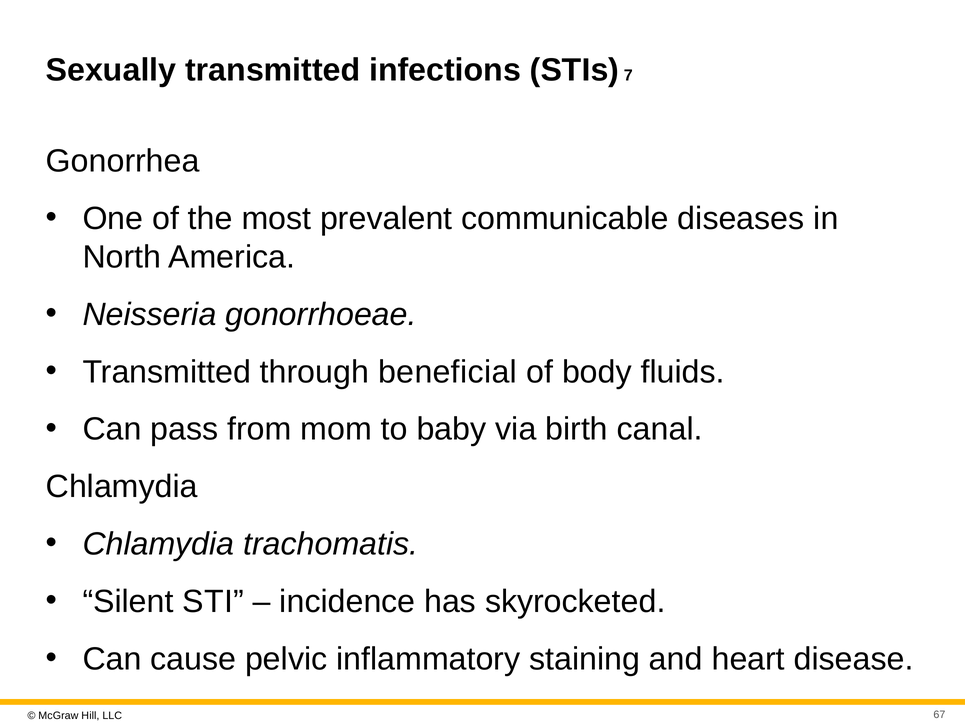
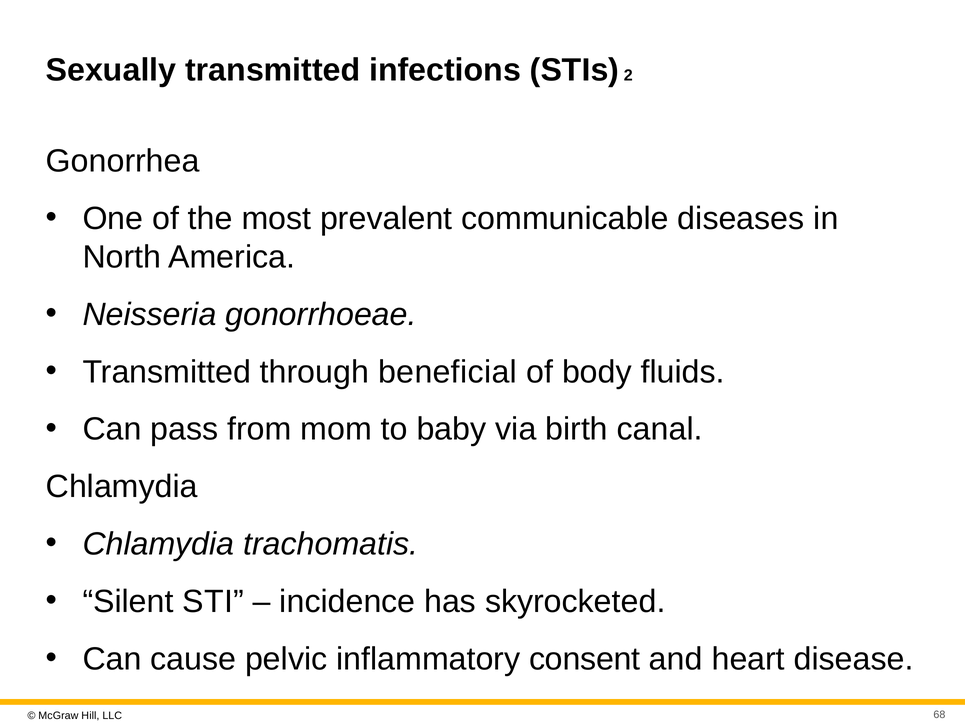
7: 7 -> 2 (628, 76)
staining: staining -> consent (585, 659)
67: 67 -> 68 (939, 715)
